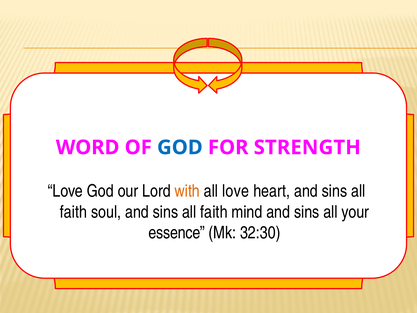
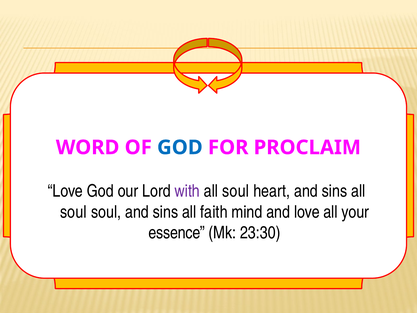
STRENGTH: STRENGTH -> PROCLAIM (307, 147)
with colour: orange -> purple (187, 191)
love: love -> soul (236, 191)
faith: faith -> soul (73, 212)
mind and sins: sins -> love (307, 212)
32:30: 32:30 -> 23:30 (260, 233)
